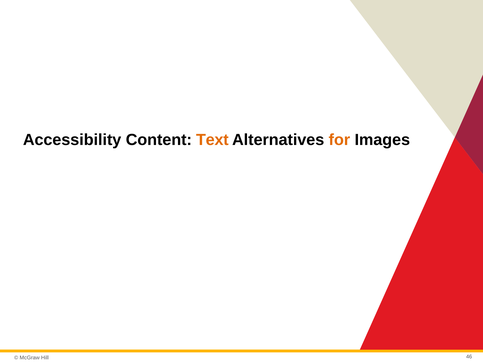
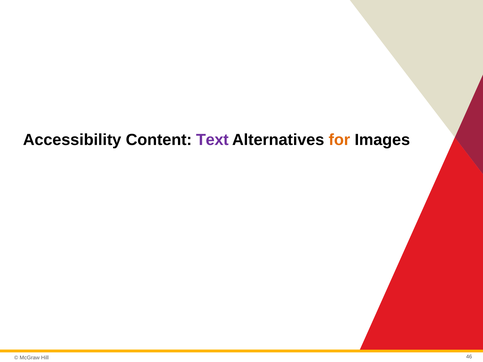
Text colour: orange -> purple (212, 140)
